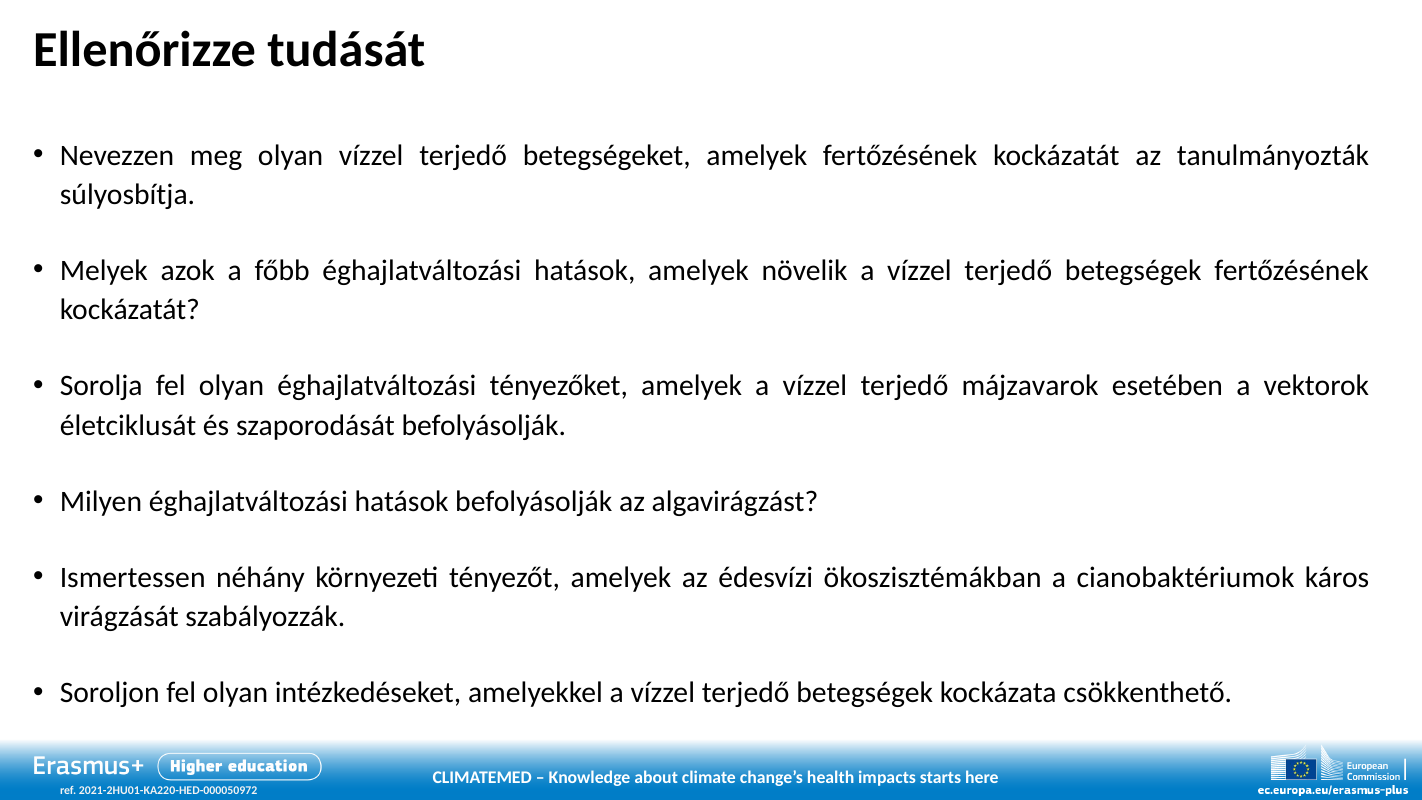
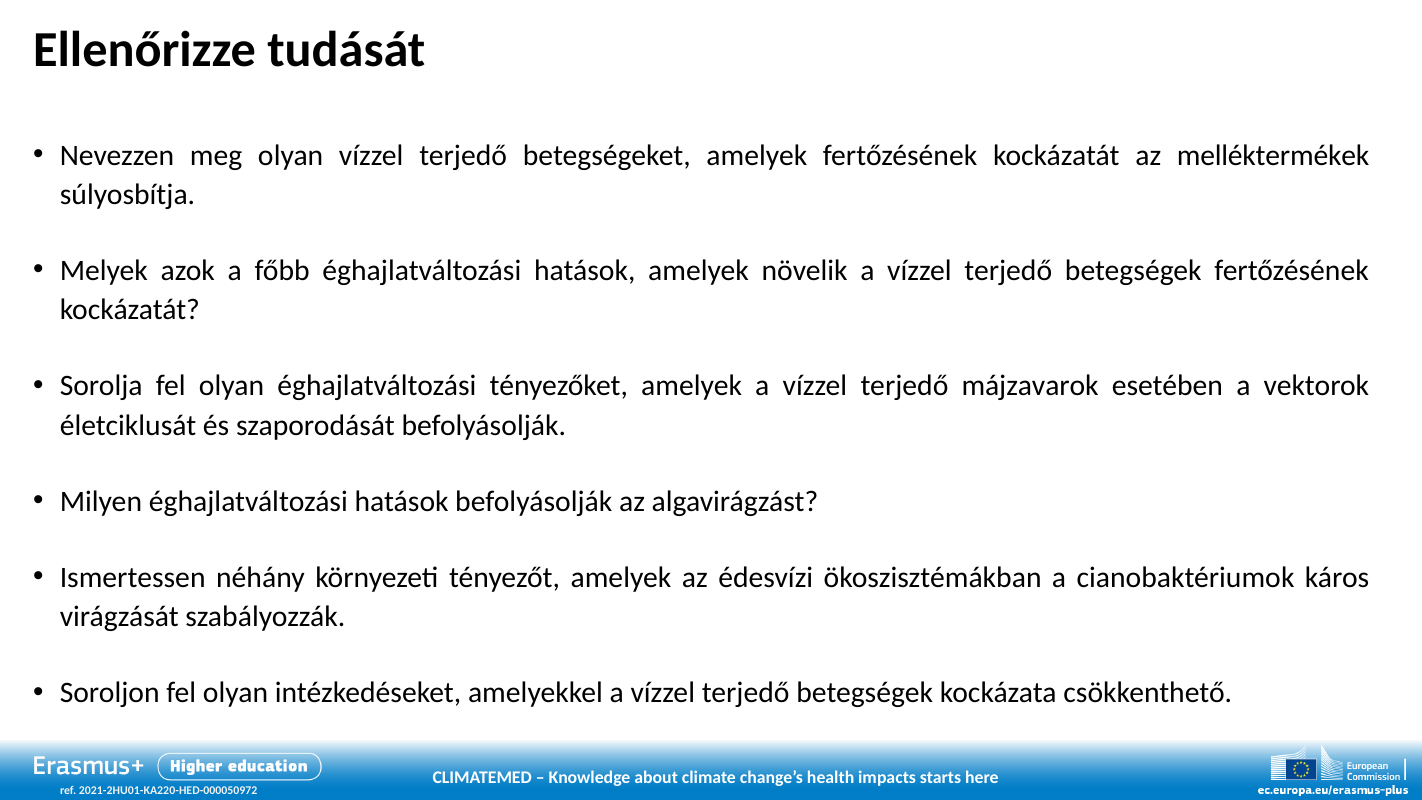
tanulmányozták: tanulmányozták -> melléktermékek (1273, 156)
